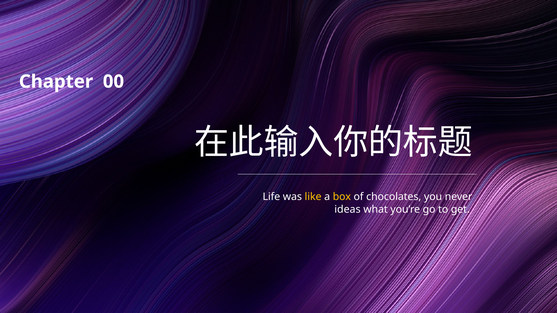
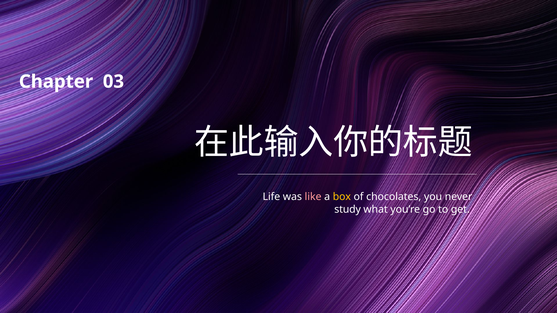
00: 00 -> 03 (113, 82)
like colour: yellow -> pink (313, 197)
ideas: ideas -> study (348, 210)
